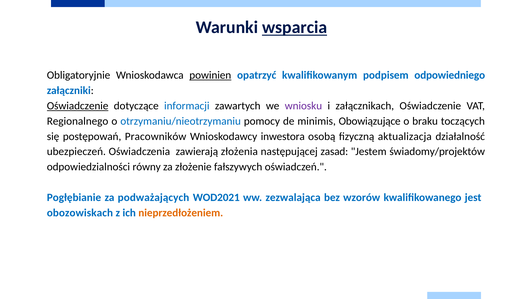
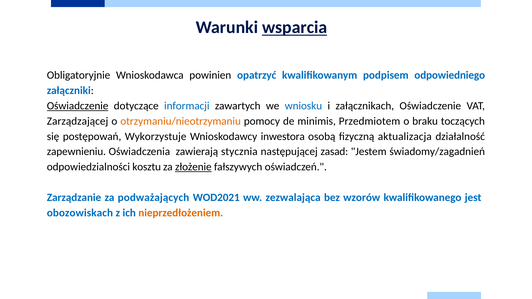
powinien underline: present -> none (210, 75)
wniosku colour: purple -> blue (303, 106)
Regionalnego: Regionalnego -> Zarządzającej (78, 121)
otrzymaniu/nieotrzymaniu colour: blue -> orange (181, 121)
Obowiązujące: Obowiązujące -> Przedmiotem (370, 121)
Pracowników: Pracowników -> Wykorzystuje (156, 136)
ubezpieczeń: ubezpieczeń -> zapewnieniu (76, 152)
złożenia: złożenia -> stycznia (239, 152)
świadomy/projektów: świadomy/projektów -> świadomy/zagadnień (437, 152)
równy: równy -> kosztu (147, 167)
złożenie underline: none -> present (193, 167)
Pogłębianie: Pogłębianie -> Zarządzanie (74, 198)
